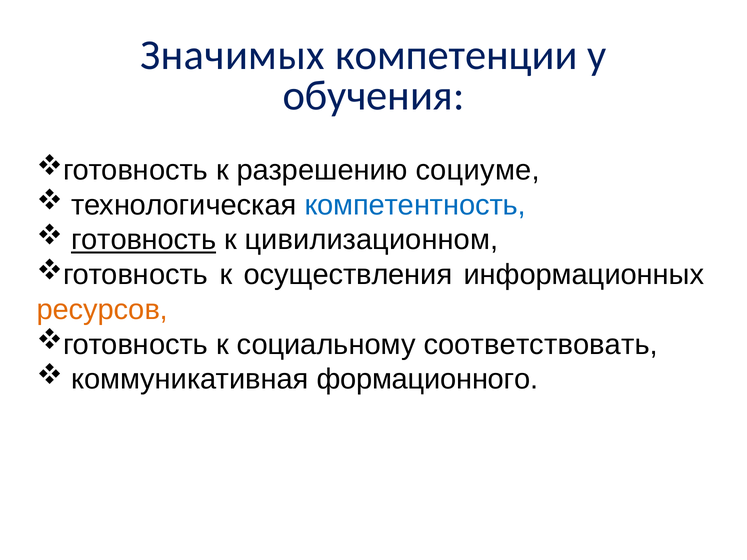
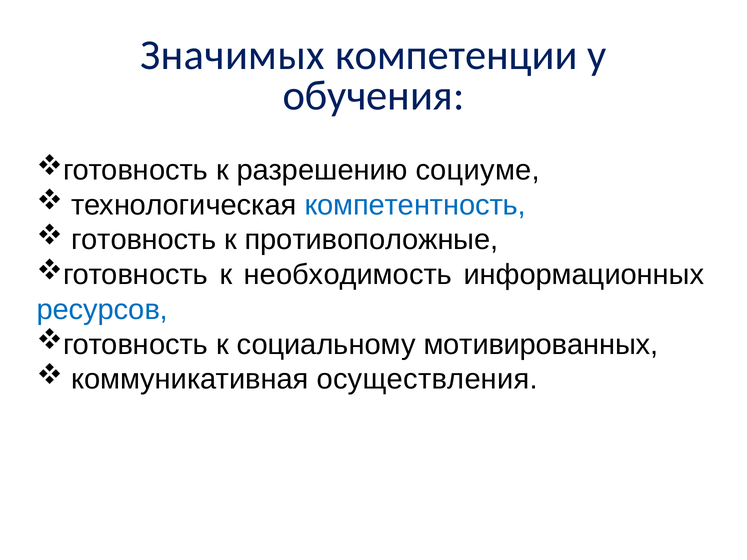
готовность underline: present -> none (144, 240)
цивилизационном: цивилизационном -> противоположные (372, 240)
осуществления: осуществления -> необходимость (348, 275)
ресурсов colour: orange -> blue (102, 310)
соответствовать: соответствовать -> мотивированных (541, 345)
формационного: формационного -> осуществления (427, 380)
